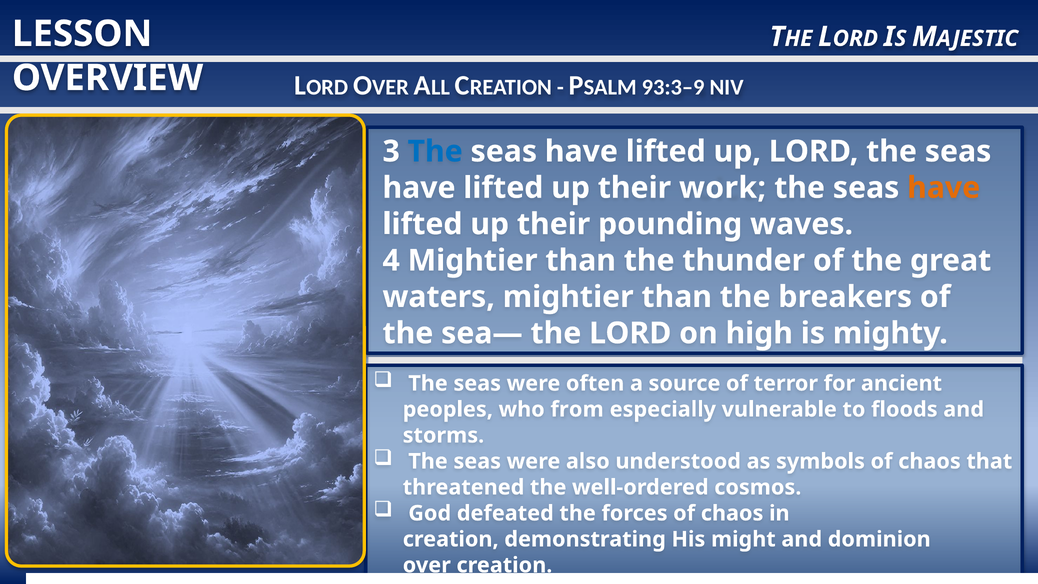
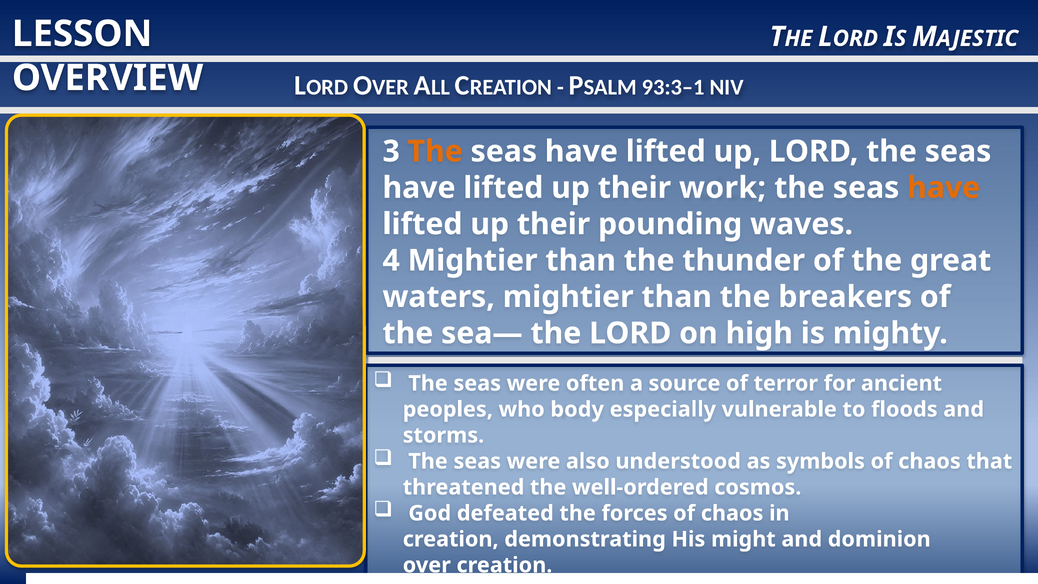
93:3–9: 93:3–9 -> 93:3–1 (673, 87)
The colour: blue -> orange (435, 151)
from: from -> body (577, 409)
